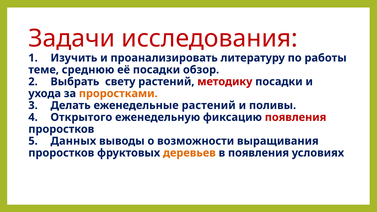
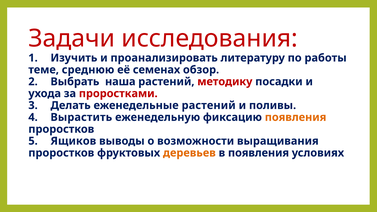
её посадки: посадки -> семенах (157, 70)
свету: свету -> наша (120, 82)
проростками colour: orange -> red (118, 94)
Открытого: Открытого -> Вырастить (81, 117)
появления colour: red -> orange (296, 117)
Данных: Данных -> Ящиков (73, 141)
